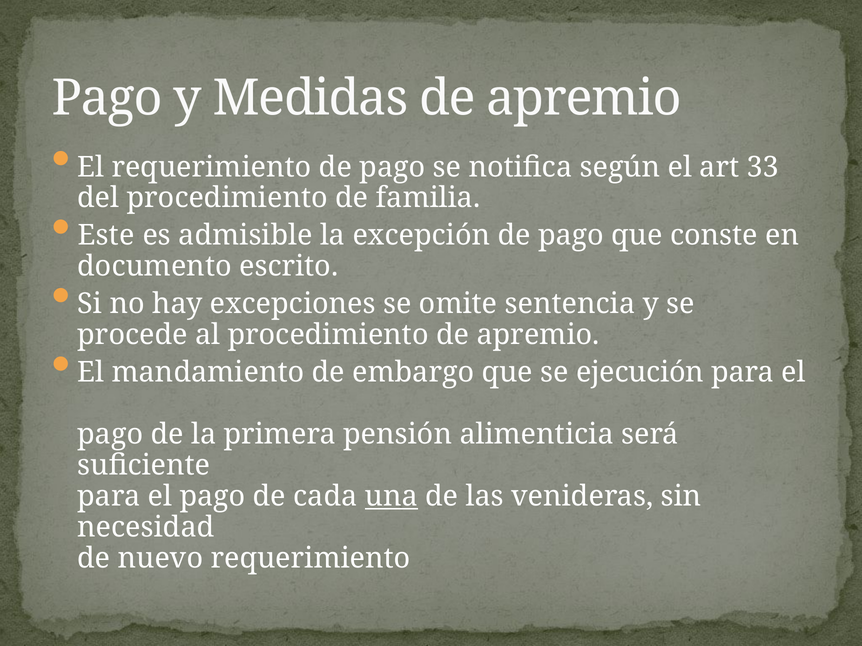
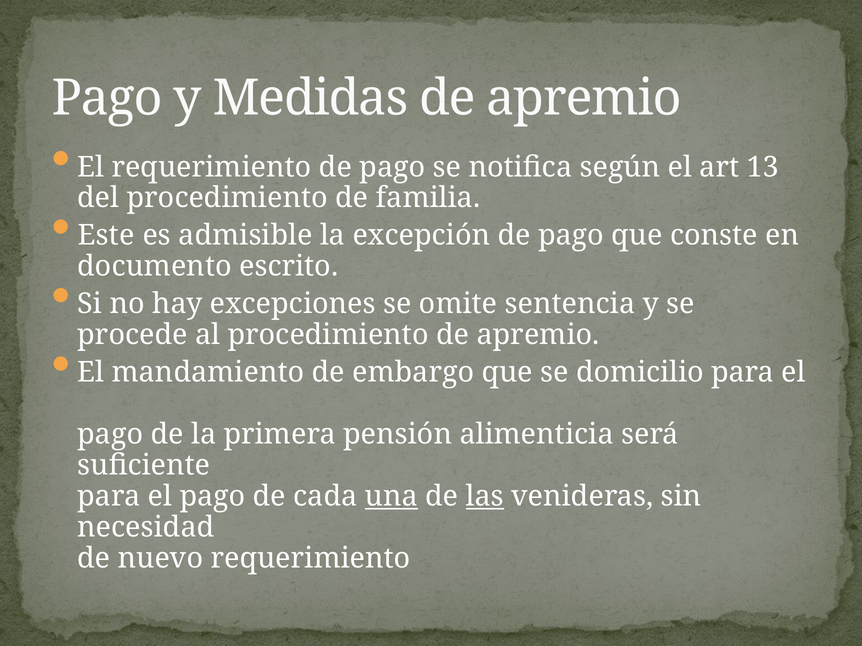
33: 33 -> 13 (763, 167)
ejecución: ejecución -> domicilio (640, 373)
las underline: none -> present (485, 497)
